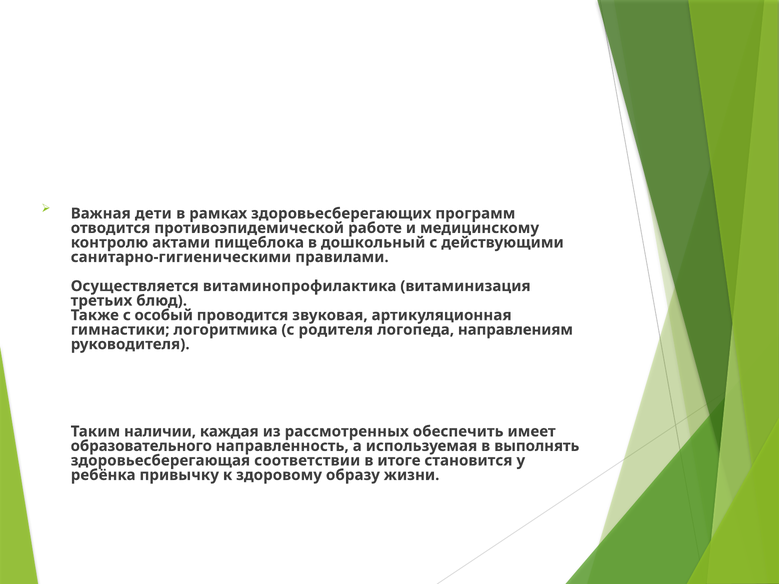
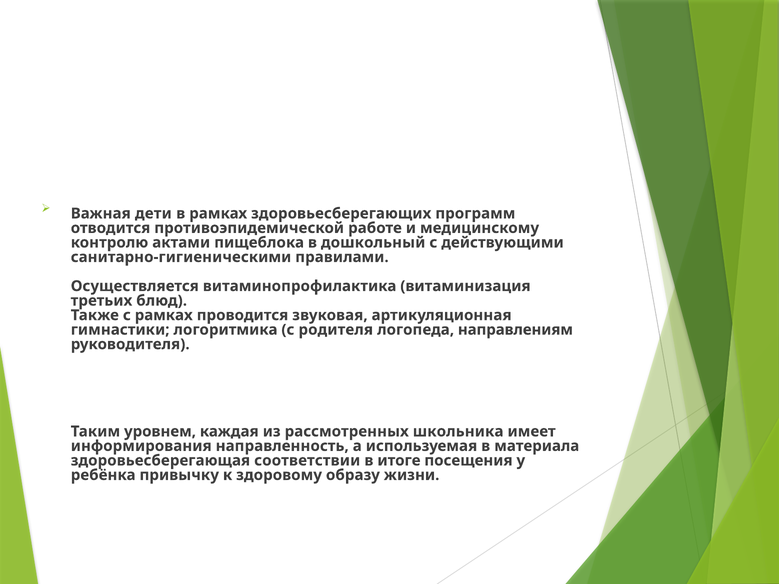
с особый: особый -> рамках (164, 315)
наличии: наличии -> уровнем (160, 432)
обеспечить: обеспечить -> школьника (458, 432)
образовательного: образовательного -> информирования (141, 446)
выполнять: выполнять -> материала (537, 446)
становится: становится -> посещения (468, 461)
